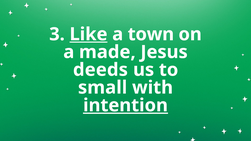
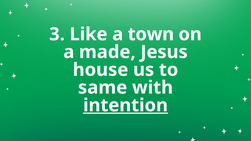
Like underline: present -> none (88, 34)
deeds: deeds -> house (100, 70)
small: small -> same (103, 88)
